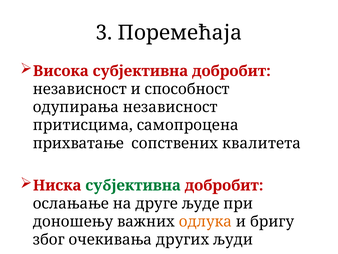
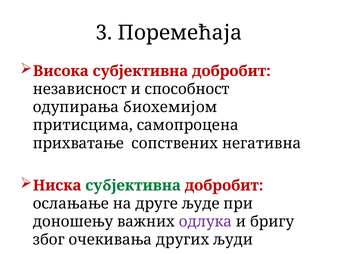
одупирања независност: независност -> биохемијом (170, 107)
квалитета: квалитета -> негативна (262, 143)
одлука colour: orange -> purple (205, 221)
